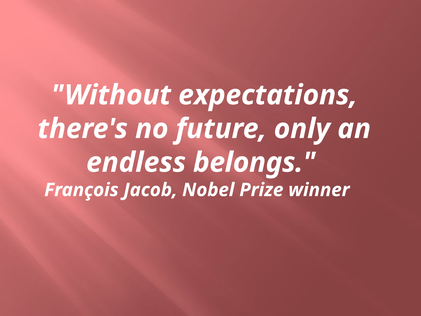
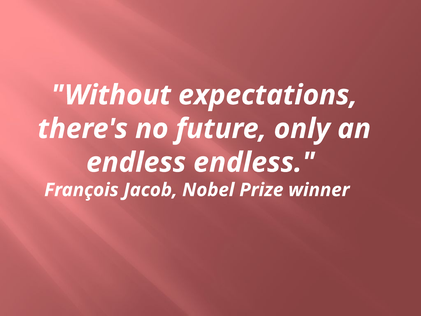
endless belongs: belongs -> endless (254, 162)
